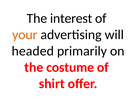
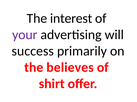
your colour: orange -> purple (25, 35)
headed: headed -> success (33, 51)
costume: costume -> believes (70, 68)
